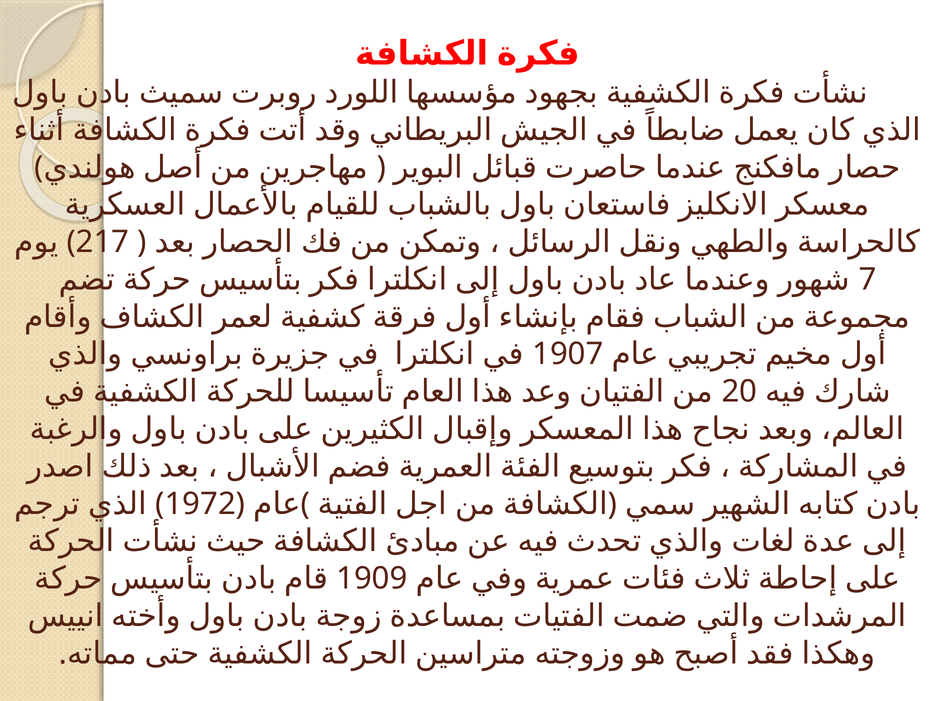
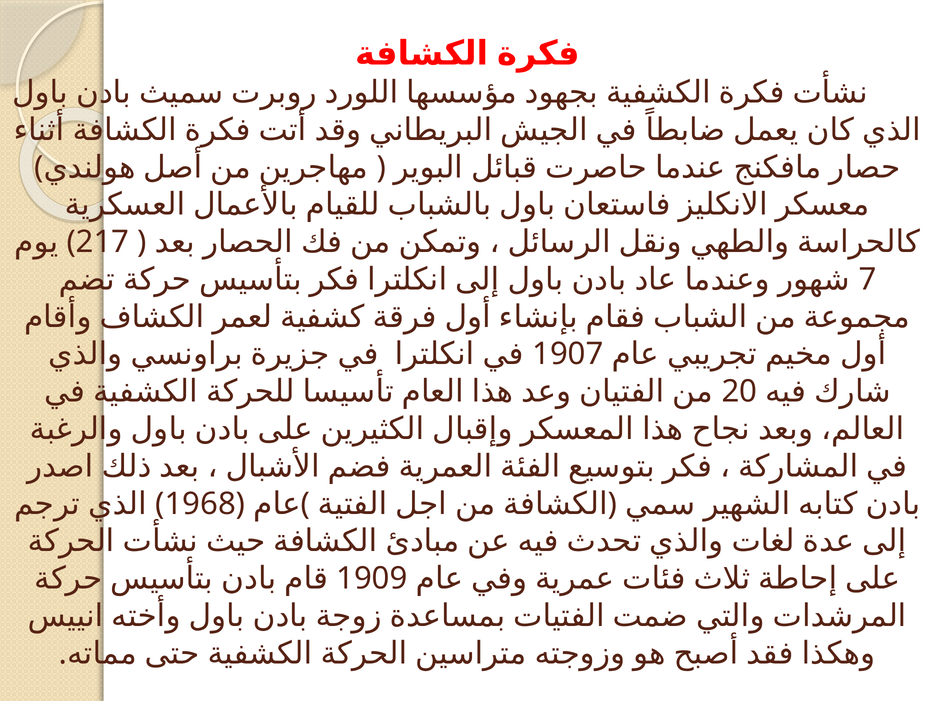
1972: 1972 -> 1968 (200, 504)
